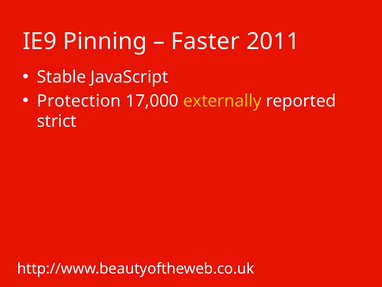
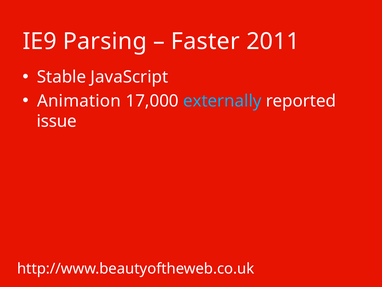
Pinning: Pinning -> Parsing (105, 41)
Protection: Protection -> Animation (79, 101)
externally colour: yellow -> light blue (222, 101)
strict: strict -> issue (57, 121)
